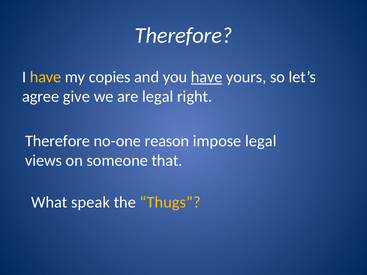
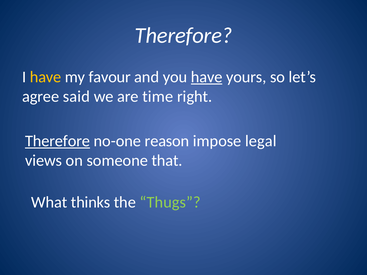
copies: copies -> favour (110, 77)
give: give -> said (76, 97)
are legal: legal -> time (158, 97)
Therefore underline: none -> present (58, 141)
speak: speak -> thinks (91, 202)
Thugs colour: yellow -> light green (170, 202)
